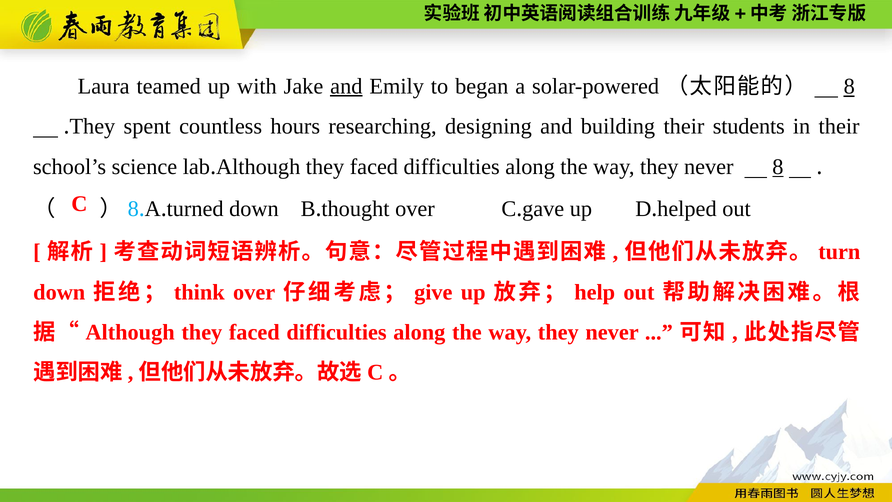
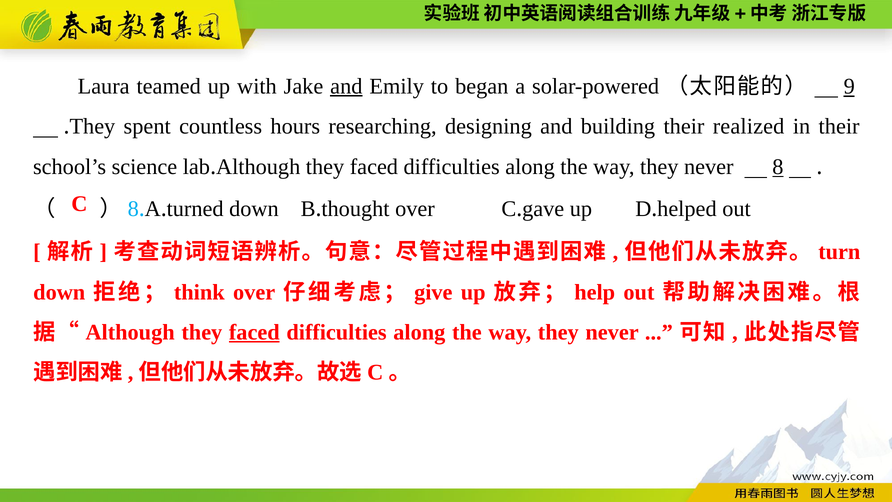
8: 8 -> 9 (849, 86)
students: students -> realized (749, 126)
faced underline: none -> present (254, 332)
